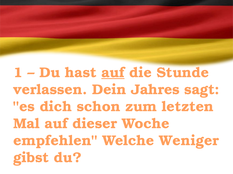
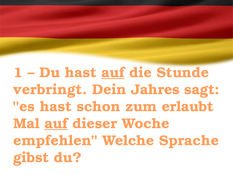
verlassen: verlassen -> verbringt (50, 90)
es dich: dich -> hast (56, 107)
letzten: letzten -> erlaubt (188, 107)
auf underline: none -> present (56, 124)
Weniger: Weniger -> Sprache (189, 141)
